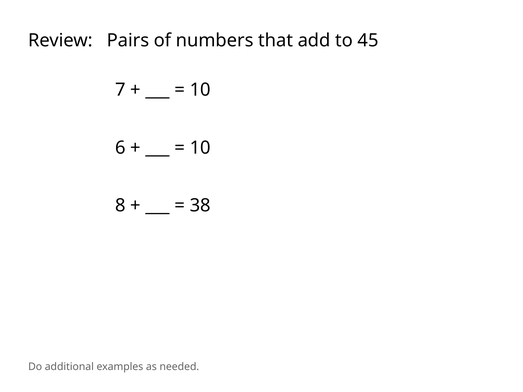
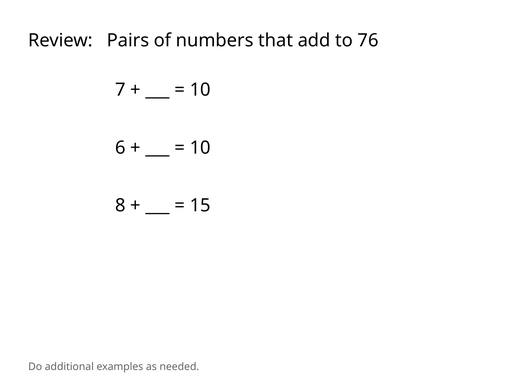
45: 45 -> 76 (368, 41)
38: 38 -> 15 (200, 205)
